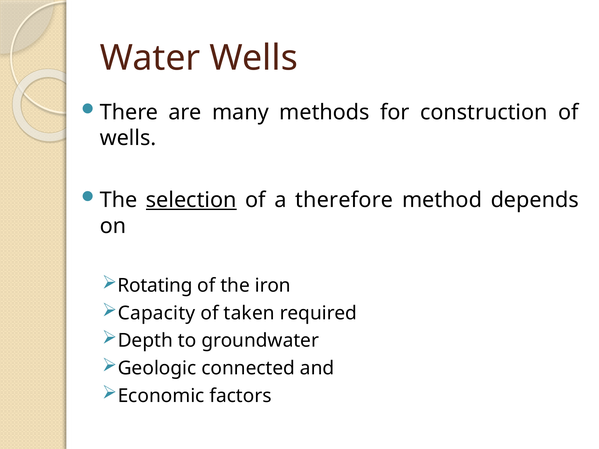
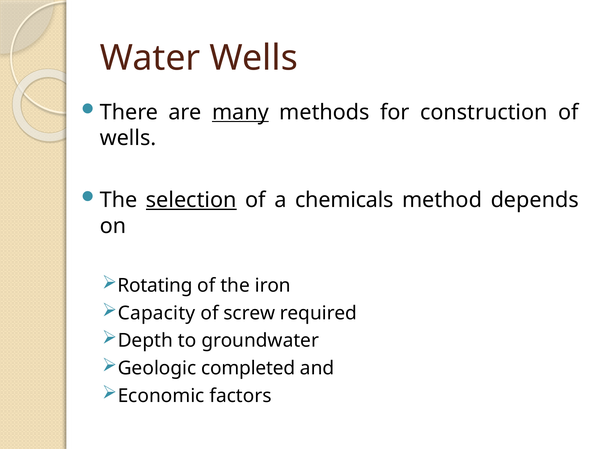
many underline: none -> present (240, 112)
therefore: therefore -> chemicals (344, 200)
taken: taken -> screw (249, 313)
connected: connected -> completed (248, 368)
